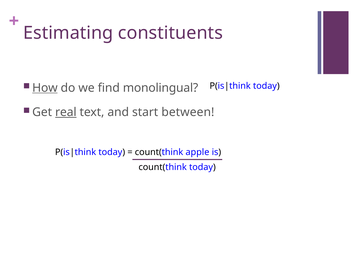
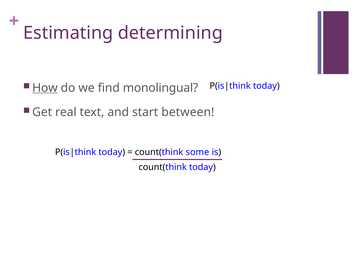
constituents: constituents -> determining (170, 33)
real underline: present -> none (66, 112)
apple: apple -> some (197, 152)
